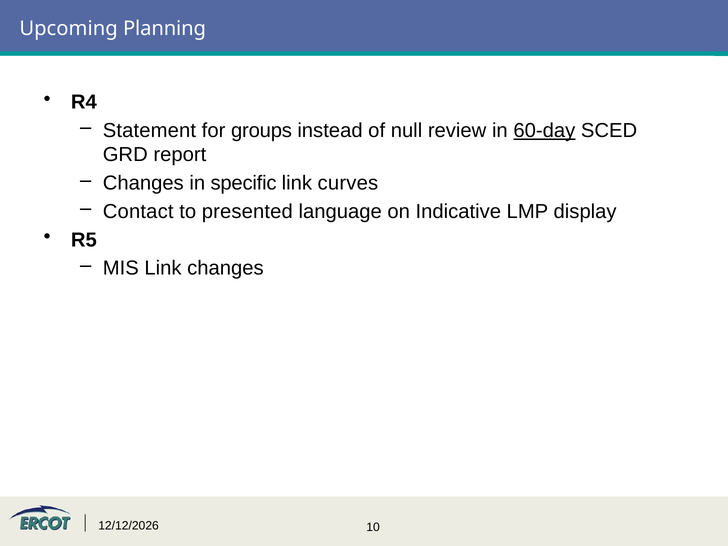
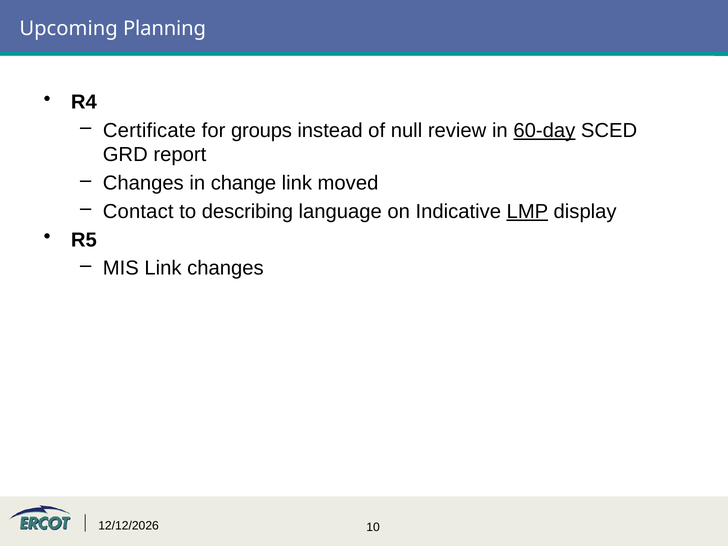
Statement: Statement -> Certificate (149, 130)
specific: specific -> change (244, 183)
curves: curves -> moved (348, 183)
presented: presented -> describing (247, 211)
LMP underline: none -> present (527, 211)
